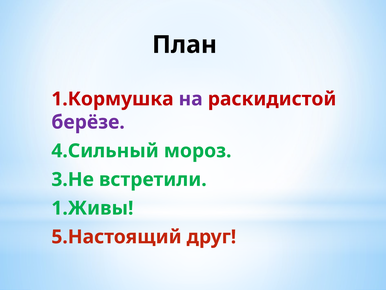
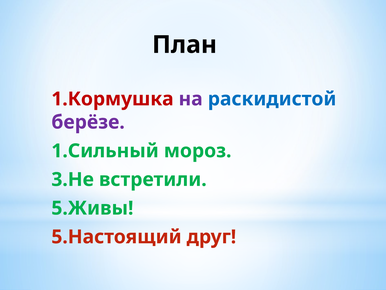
раскидистой colour: red -> blue (272, 99)
4.Сильный: 4.Сильный -> 1.Сильный (105, 151)
1.Живы: 1.Живы -> 5.Живы (92, 208)
